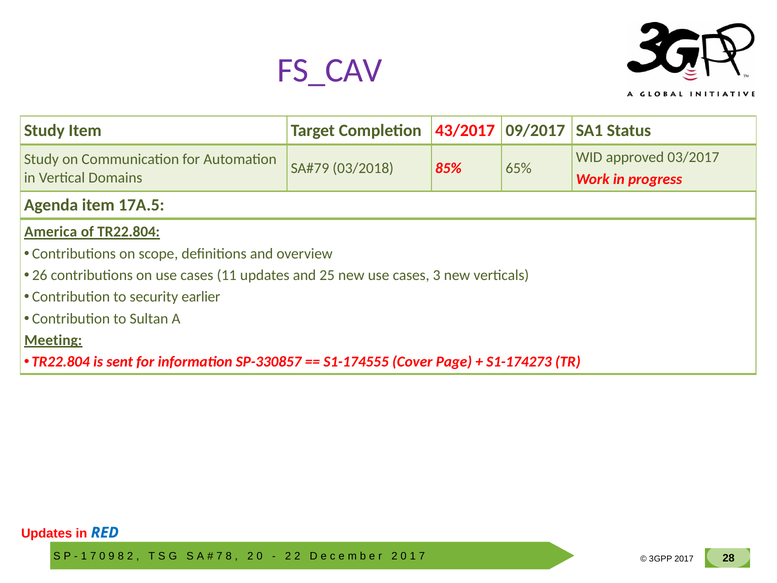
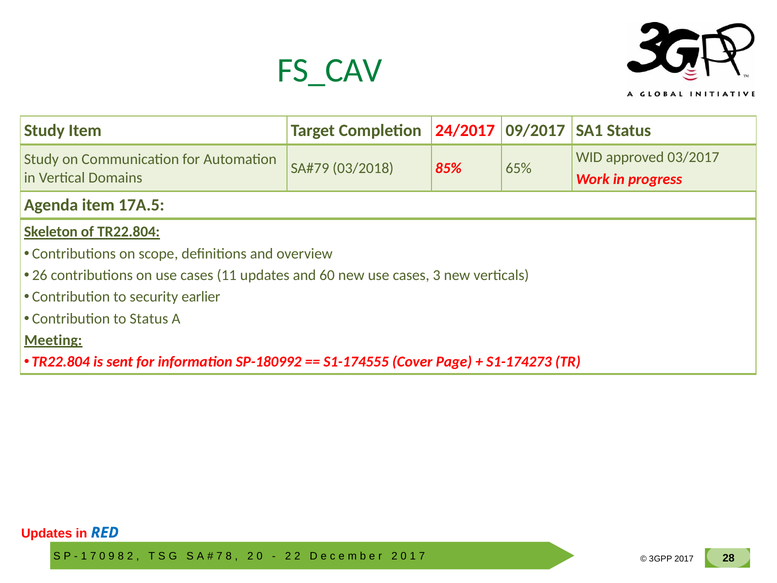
FS_CAV colour: purple -> green (330, 70)
43/2017: 43/2017 -> 24/2017 (465, 130)
America: America -> Skeleton (51, 232)
25: 25 -> 60 (327, 275)
to Sultan: Sultan -> Status (149, 318)
SP-330857: SP-330857 -> SP-180992 (269, 362)
